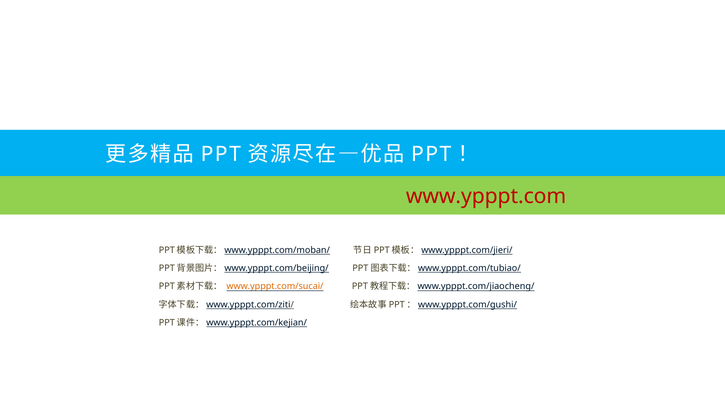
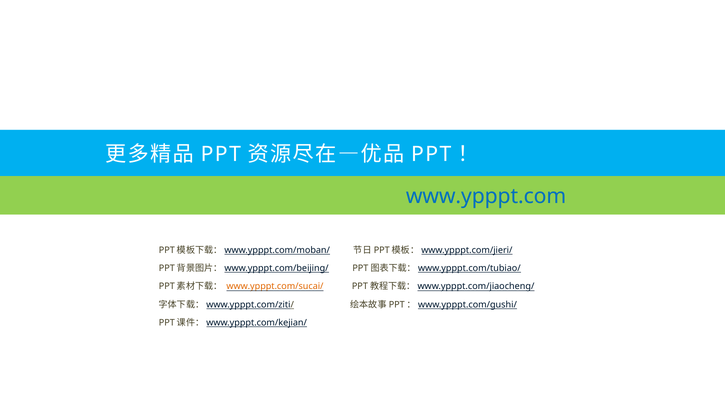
www.ypppt.com colour: red -> blue (486, 196)
